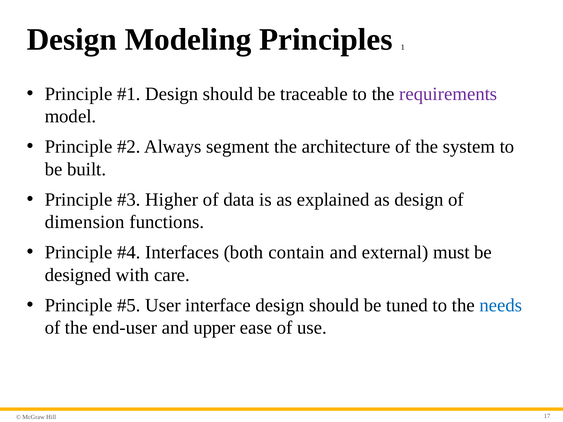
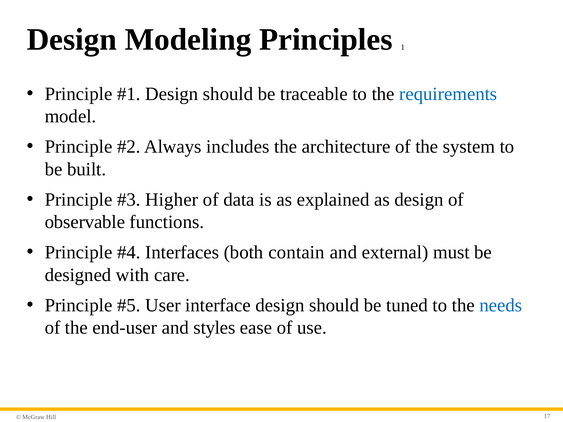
requirements colour: purple -> blue (448, 94)
segment: segment -> includes (238, 147)
dimension: dimension -> observable (85, 222)
upper: upper -> styles (215, 328)
